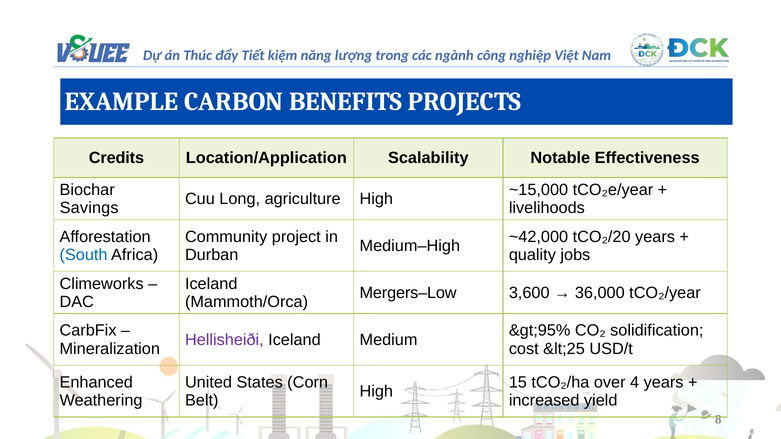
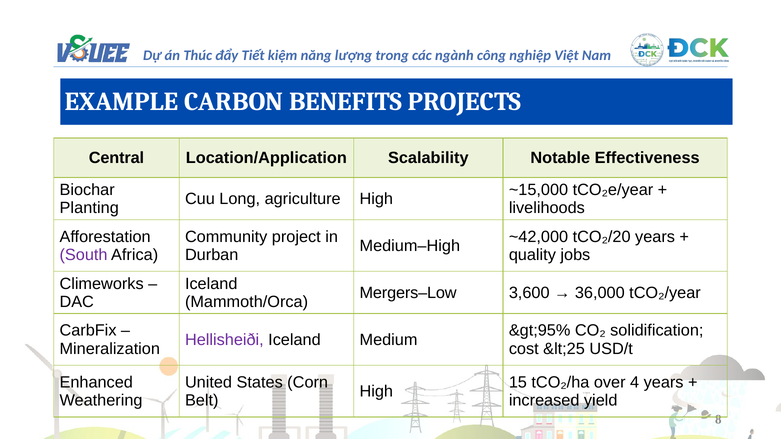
Credits: Credits -> Central (116, 158)
Savings: Savings -> Planting (89, 208)
South colour: blue -> purple (84, 255)
